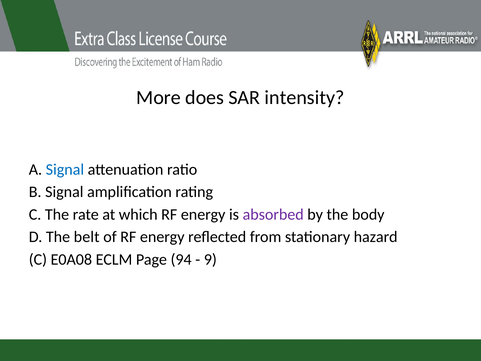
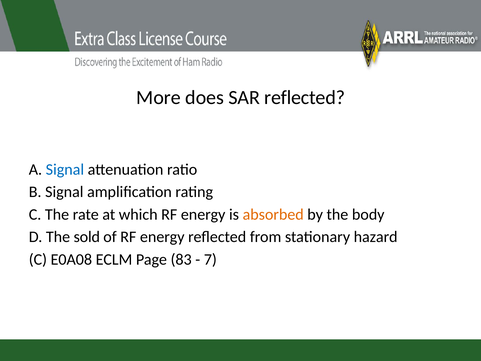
SAR intensity: intensity -> reflected (305, 98)
absorbed colour: purple -> orange (273, 214)
belt: belt -> sold (87, 237)
94: 94 -> 83 (181, 259)
9: 9 -> 7 (210, 259)
